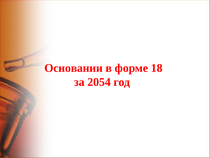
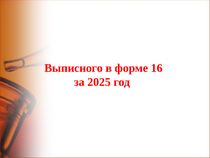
Основании: Основании -> Выписного (74, 68)
18: 18 -> 16 (157, 68)
2054: 2054 -> 2025 (99, 82)
